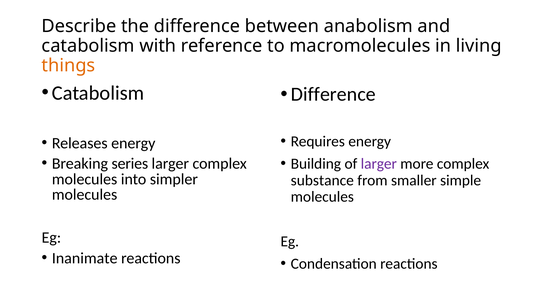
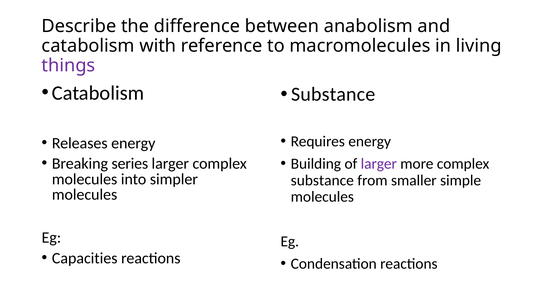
things colour: orange -> purple (68, 66)
Difference: Difference -> Substance (333, 94)
Inanimate: Inanimate -> Capacities (85, 258)
